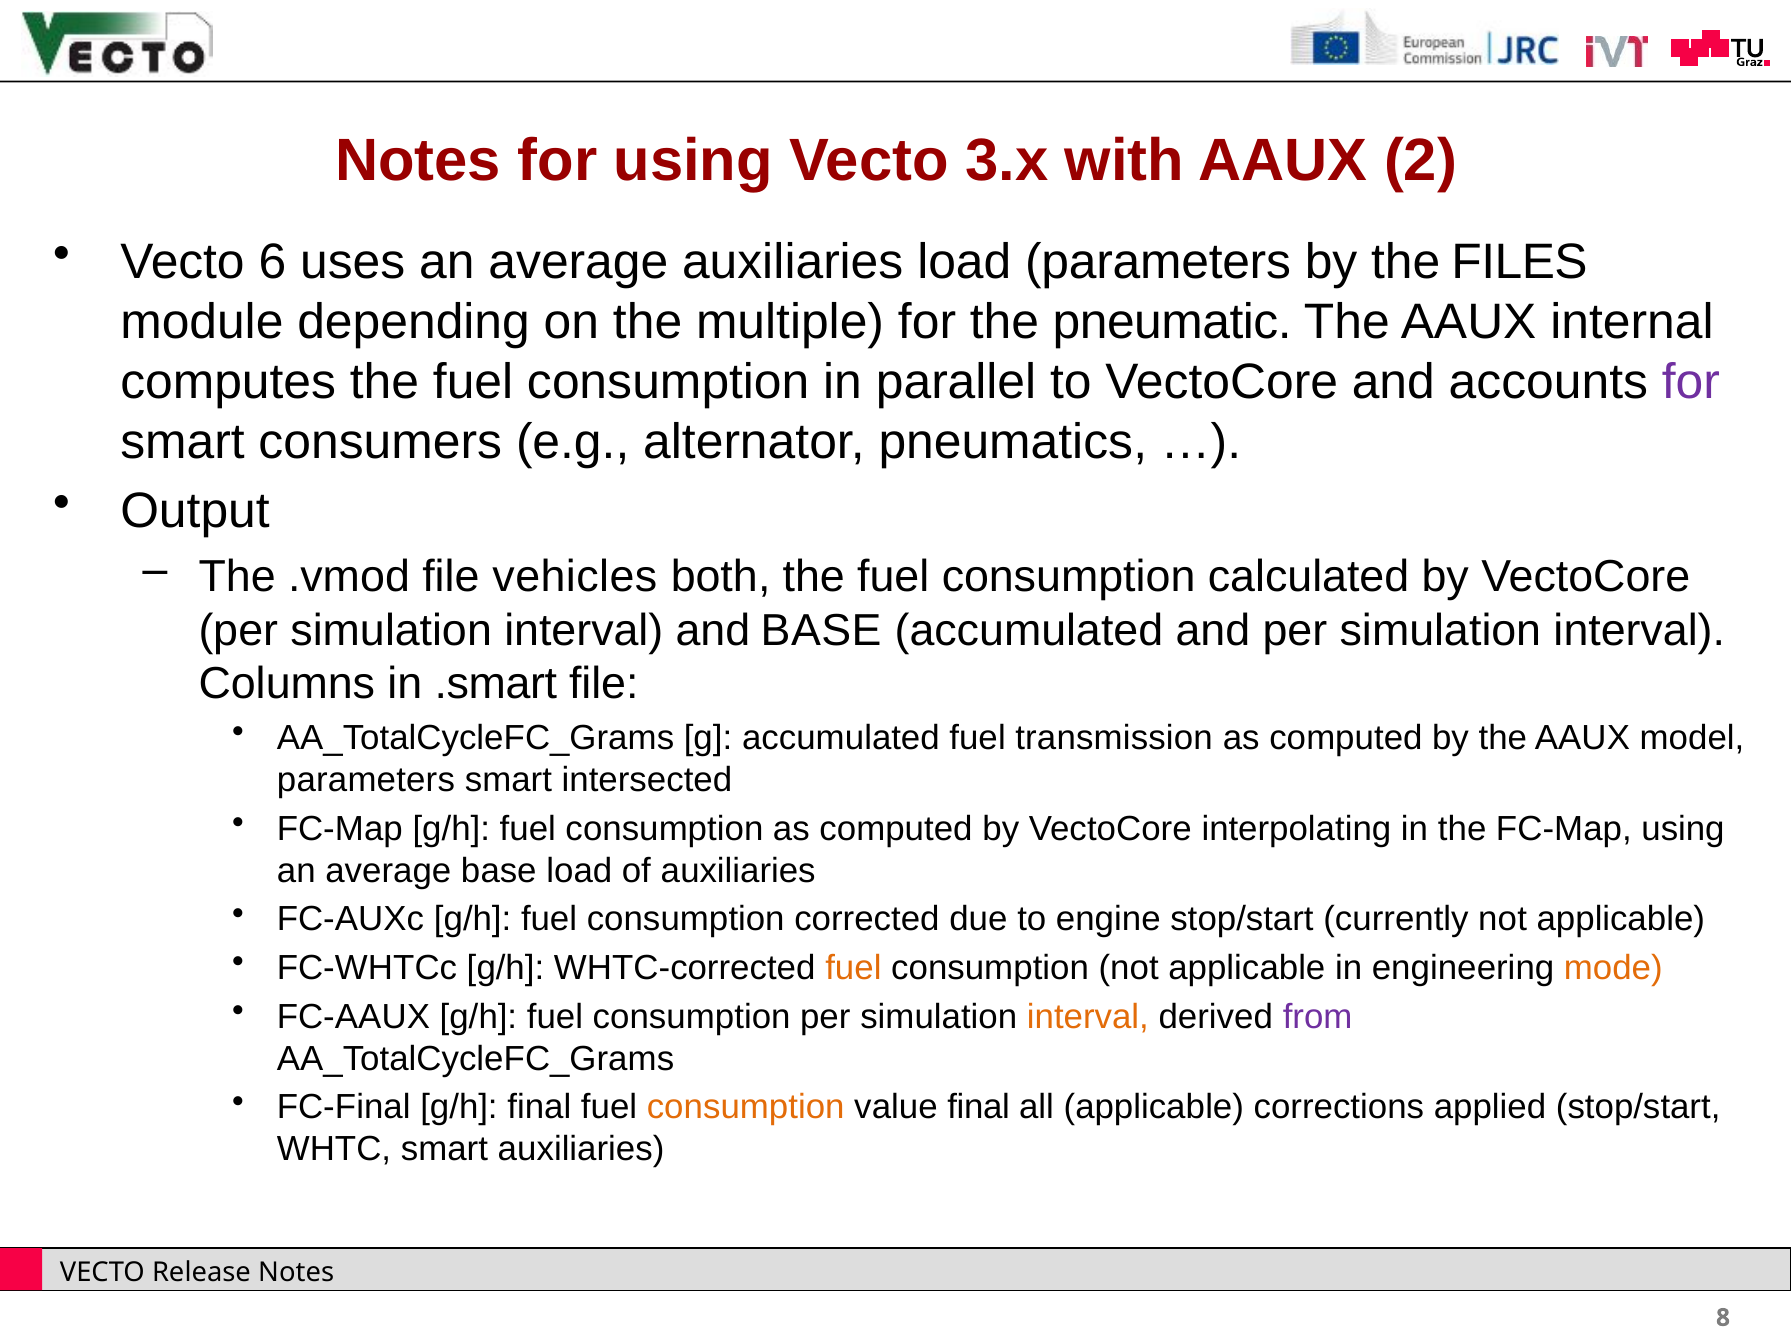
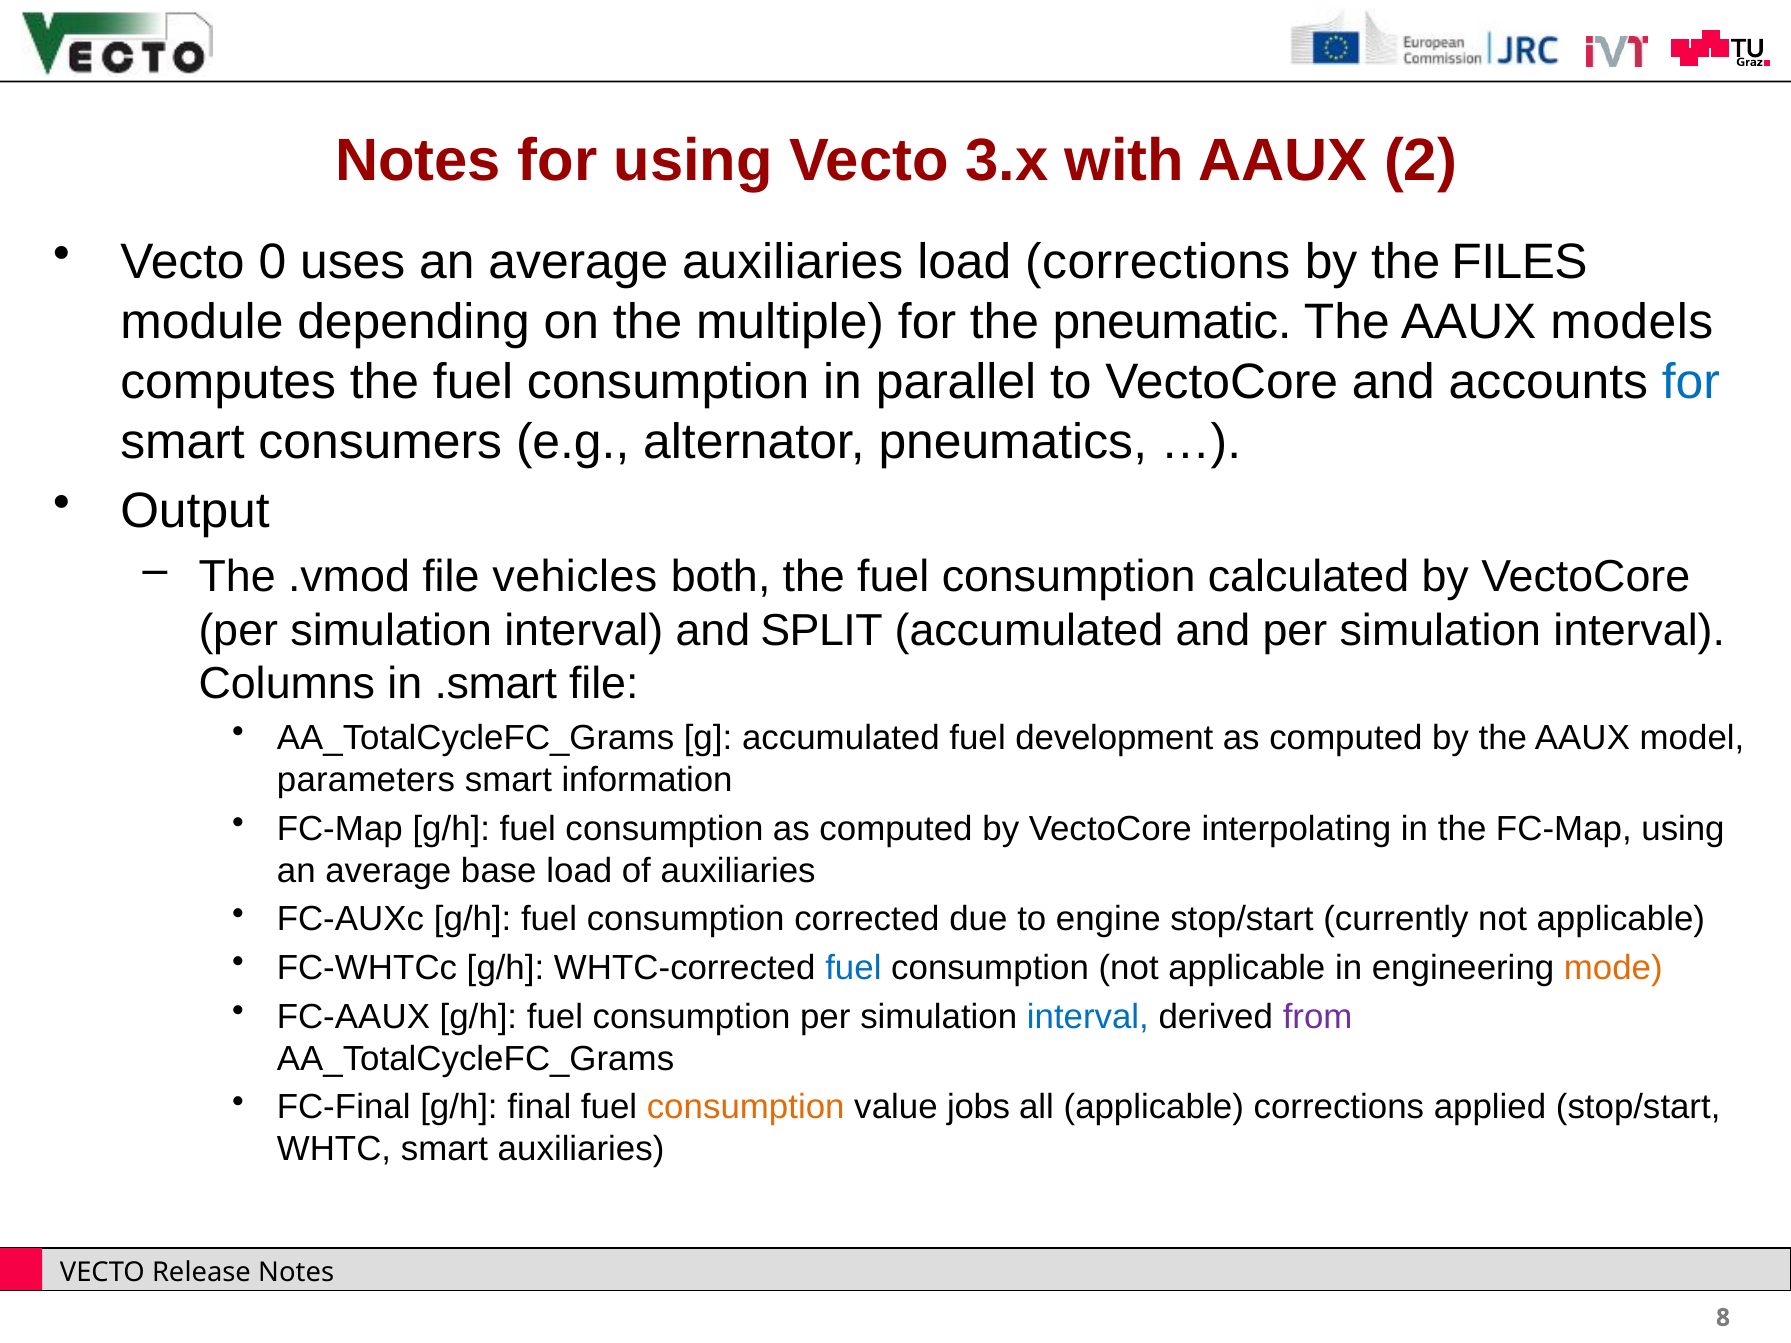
6: 6 -> 0 (272, 263)
load parameters: parameters -> corrections (1158, 263)
internal: internal -> models (1632, 322)
for colour: purple -> blue (1691, 382)
and BASE: BASE -> SPLIT (821, 630)
transmission: transmission -> development (1114, 738)
intersected: intersected -> information (647, 780)
fuel colour: orange -> blue (853, 968)
interval colour: orange -> blue (1088, 1017)
value final: final -> jobs (979, 1108)
